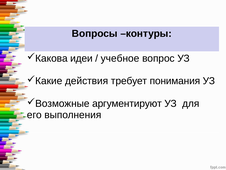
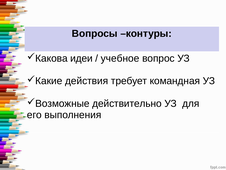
понимания: понимания -> командная (175, 81)
аргументируют: аргументируют -> действительно (127, 103)
